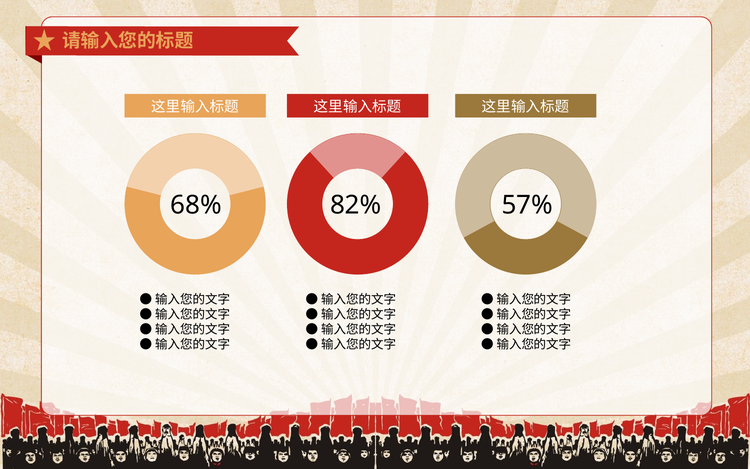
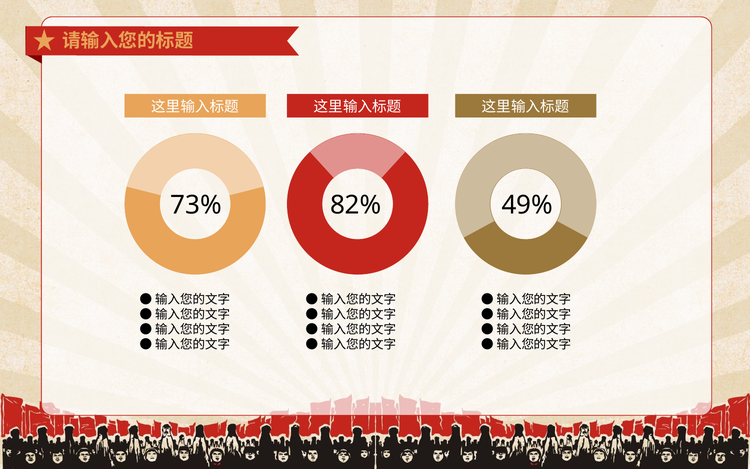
68%: 68% -> 73% (196, 205)
57%: 57% -> 49% (527, 205)
